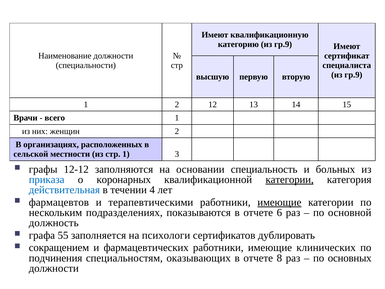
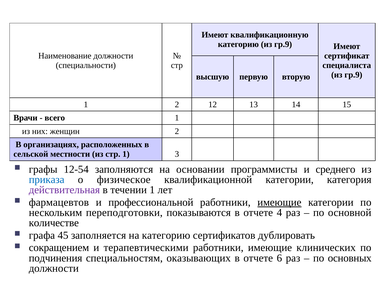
12-12: 12-12 -> 12-54 (76, 169)
специальность: специальность -> программисты (264, 169)
больных: больных -> среднего (336, 169)
коронарных: коронарных -> физическое (124, 179)
категории underline: present -> none (290, 179)
действительная colour: blue -> purple (64, 190)
течении 4: 4 -> 1 (152, 190)
терапевтическими: терапевтическими -> профессиональной (151, 202)
подразделениях: подразделениях -> переподготовки (124, 212)
6: 6 -> 4 (279, 212)
должность: должность -> количестве (54, 223)
55: 55 -> 45 (63, 235)
на психологи: психологи -> категорию (166, 235)
фармацевтических: фармацевтических -> терапевтическими (146, 247)
8: 8 -> 6 (279, 258)
